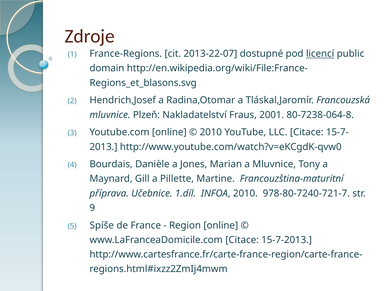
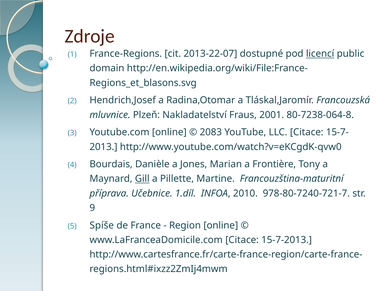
2010: 2010 -> 2083 (211, 132)
a Mluvnice: Mluvnice -> Frontière (274, 164)
Gill underline: none -> present (142, 179)
